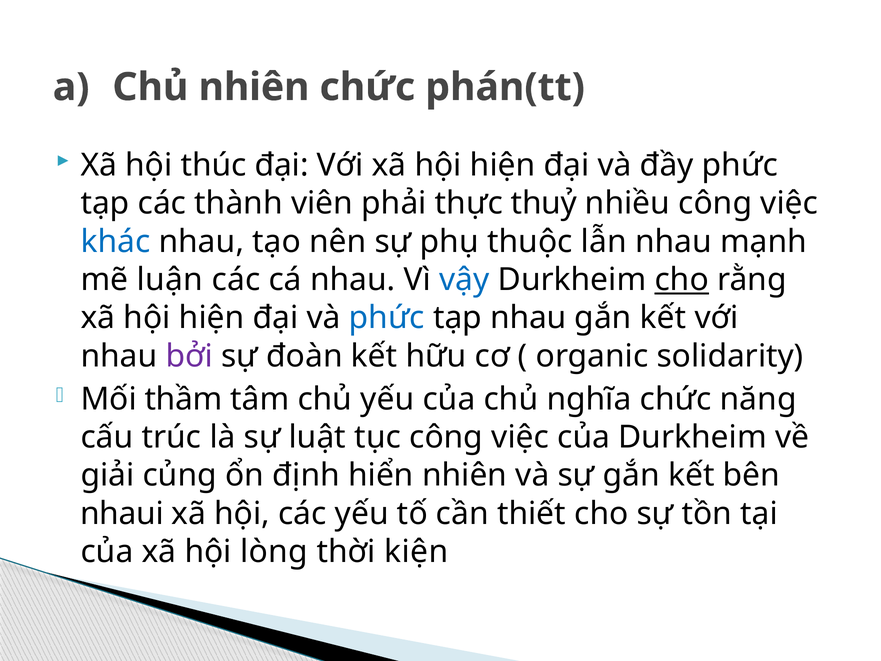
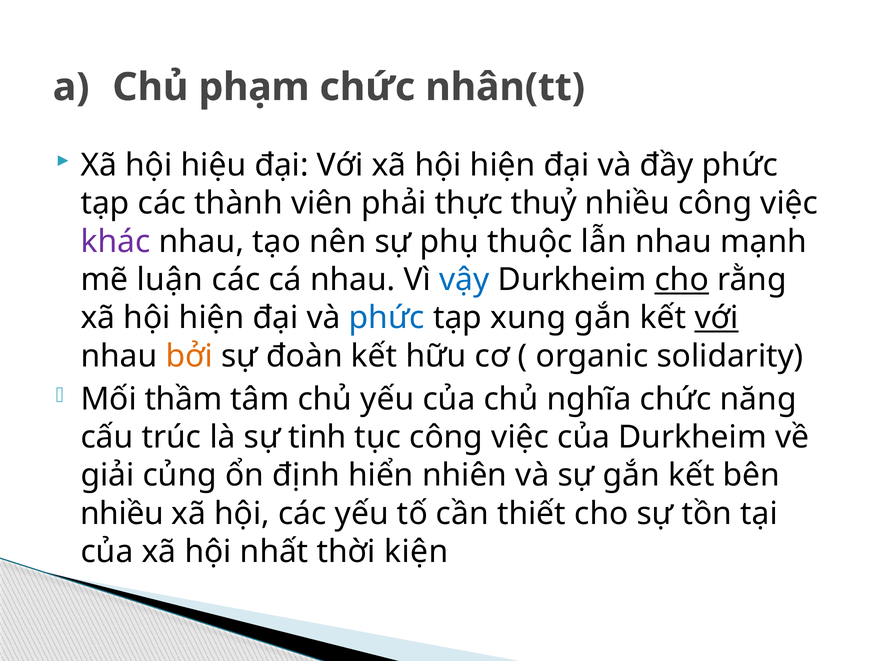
Chủ nhiên: nhiên -> phạm (254, 87)
phán(tt: phán(tt -> nhân(tt (505, 87)
thúc: thúc -> hiệu (213, 165)
khác colour: blue -> purple (115, 241)
tạp nhau: nhau -> xung (528, 318)
với underline: none -> present (717, 318)
bởi colour: purple -> orange (189, 356)
luật: luật -> tinh (318, 437)
nhaui: nhaui -> nhiều (122, 513)
lòng: lòng -> nhất (274, 552)
